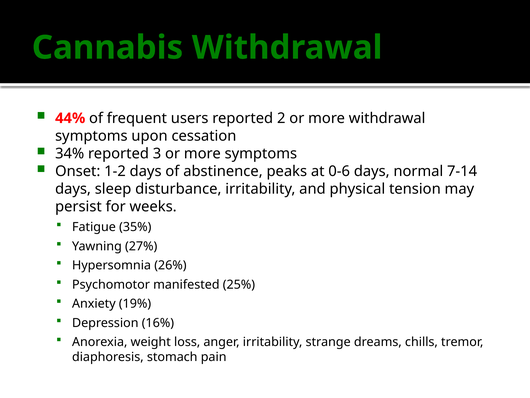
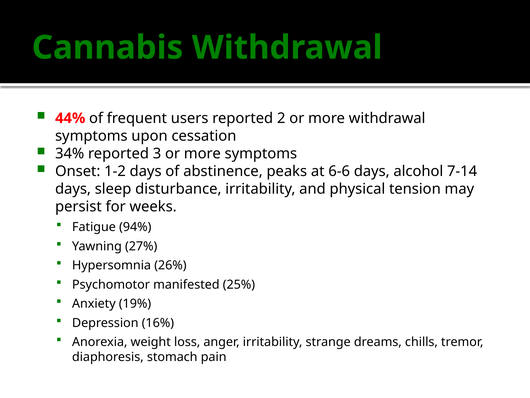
0-6: 0-6 -> 6-6 (339, 171)
normal: normal -> alcohol (418, 171)
35%: 35% -> 94% (135, 227)
